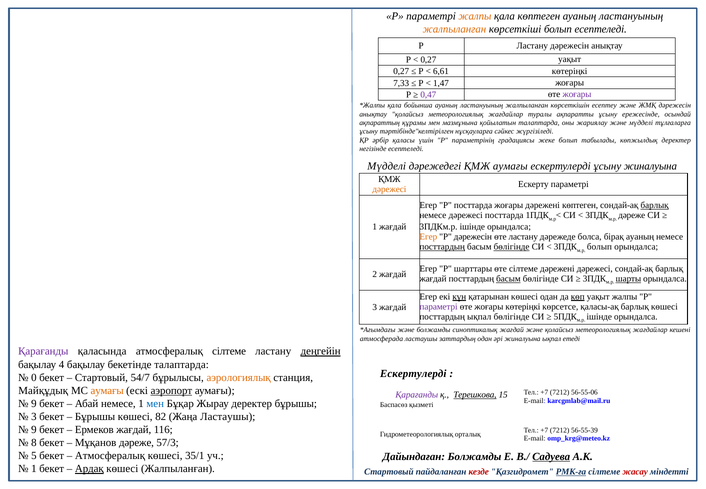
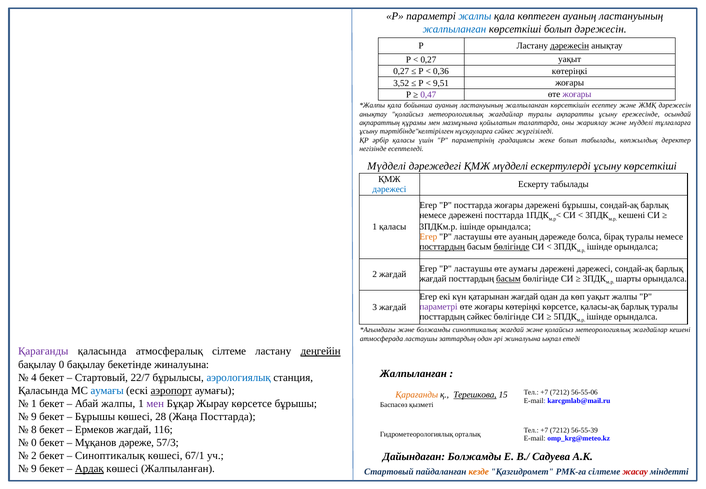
жалпы colour: orange -> blue (475, 16)
жалпыланған colour: orange -> blue (454, 29)
болып есептеледі: есептеледі -> дәрежесін (601, 29)
дәрежесін underline: none -> present (570, 46)
6,61: 6,61 -> 0,36 (441, 71)
7,33: 7,33 -> 3,52 (401, 83)
1,47: 1,47 -> 9,51 (441, 83)
ҚМЖ аумағы: аумағы -> мүдделі (510, 166)
ұсыну жиналуына: жиналуына -> көрсеткіші (650, 166)
Ескерту параметрі: параметрі -> табылады (570, 184)
дәрежесі colour: orange -> blue (389, 189)
дәрежені көптеген: көптеген -> бұрышы (580, 205)
барлық underline: present -> none (655, 205)
немесе дәрежесі: дәрежесі -> дәрежені (466, 215)
дәреже: дәреже -> кешені (632, 215)
1 жағдай: жағдай -> қаласы (393, 227)
P дәрежесін: дәрежесін -> ластаушы (473, 237)
өте ластану: ластану -> ауаның (523, 237)
бірақ ауаның: ауаның -> туралы (640, 237)
болып: болып -> ішінде (599, 247)
Р шарттары: шарттары -> ластаушы (473, 269)
өте сілтеме: сілтеме -> аумағы (523, 269)
шарты underline: present -> none (628, 279)
күн underline: present -> none (459, 296)
қатарынан көшесі: көшесі -> жағдай (525, 296)
көп underline: present -> none (578, 296)
барлық көшесі: көшесі -> туралы (664, 306)
посттардың ықпал: ықпал -> сәйкес (479, 316)
бақылау 4: 4 -> 0 (62, 364)
бекетінде талаптарда: талаптарда -> жиналуына (182, 364)
Ескертулерді: Ескертулерді -> Жалпыланған (413, 373)
0: 0 -> 4 (34, 377)
54/7: 54/7 -> 22/7 (140, 377)
аэрологиялық colour: orange -> blue (239, 377)
Майқұдық: Майқұдық -> Қаласында (43, 390)
аумағы colour: orange -> blue (107, 390)
Қарағанды colour: purple -> orange (417, 395)
9: 9 -> 1 (34, 403)
Абай немесе: немесе -> жалпы (118, 403)
мен colour: blue -> purple (155, 403)
Жырау деректер: деректер -> көрсетсе (252, 403)
3: 3 -> 9 (34, 416)
82: 82 -> 28 (161, 416)
Жаңа Ластаушы: Ластаушы -> Посттарда (228, 416)
9: 9 -> 8 (34, 429)
8: 8 -> 0 (34, 442)
5: 5 -> 2 (34, 455)
Атмосфералық: Атмосфералық -> Синоптикалық (110, 455)
35/1: 35/1 -> 67/1 (195, 455)
Садуева underline: present -> none (551, 456)
1: 1 -> 9 (34, 469)
кезде colour: red -> orange (479, 472)
РМК-ға underline: present -> none (571, 472)
